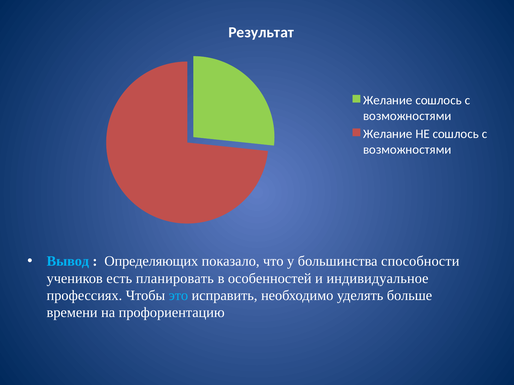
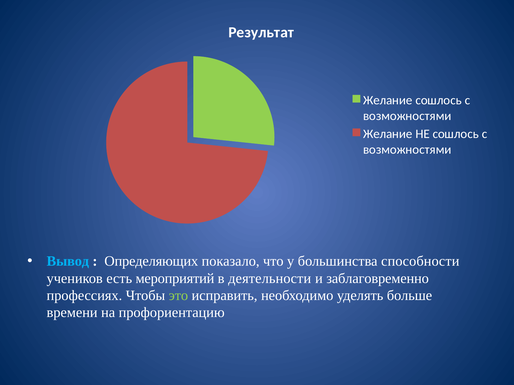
планировать: планировать -> мероприятий (175, 279)
особенностей: особенностей -> деятельности (270, 279)
индивидуальное: индивидуальное -> заблаговременно (378, 279)
это colour: light blue -> light green (178, 296)
